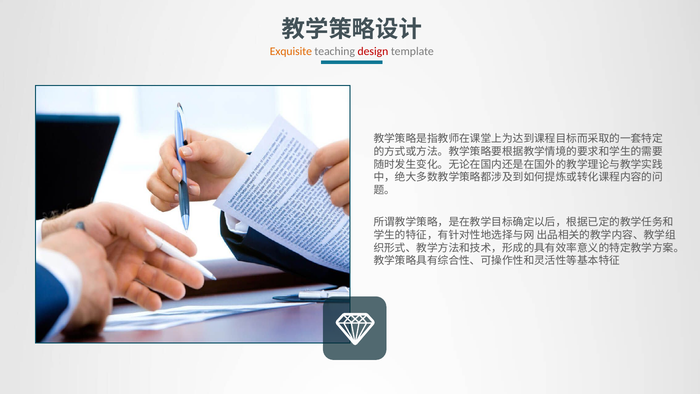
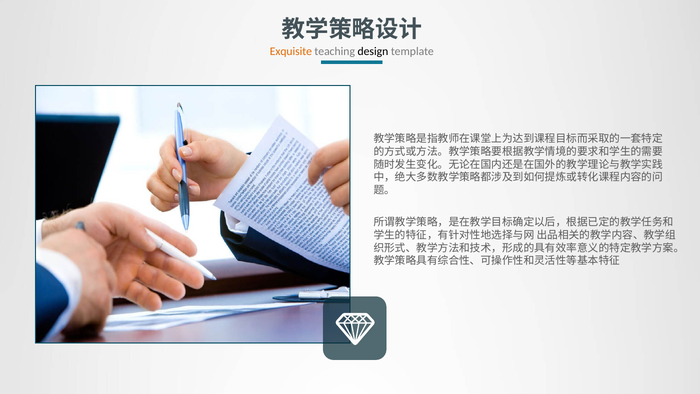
design colour: red -> black (373, 52)
